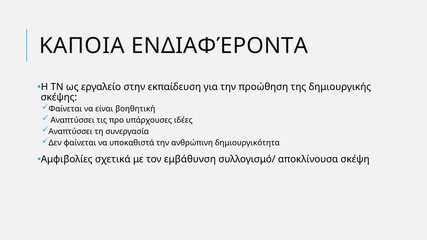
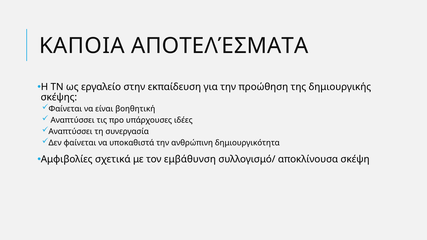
ΕΝΔΙΑΦΈΡΟΝΤΑ: ΕΝΔΙΑΦΈΡΟΝΤΑ -> ΑΠΟΤΕΛΈΣΜΑΤΑ (220, 46)
